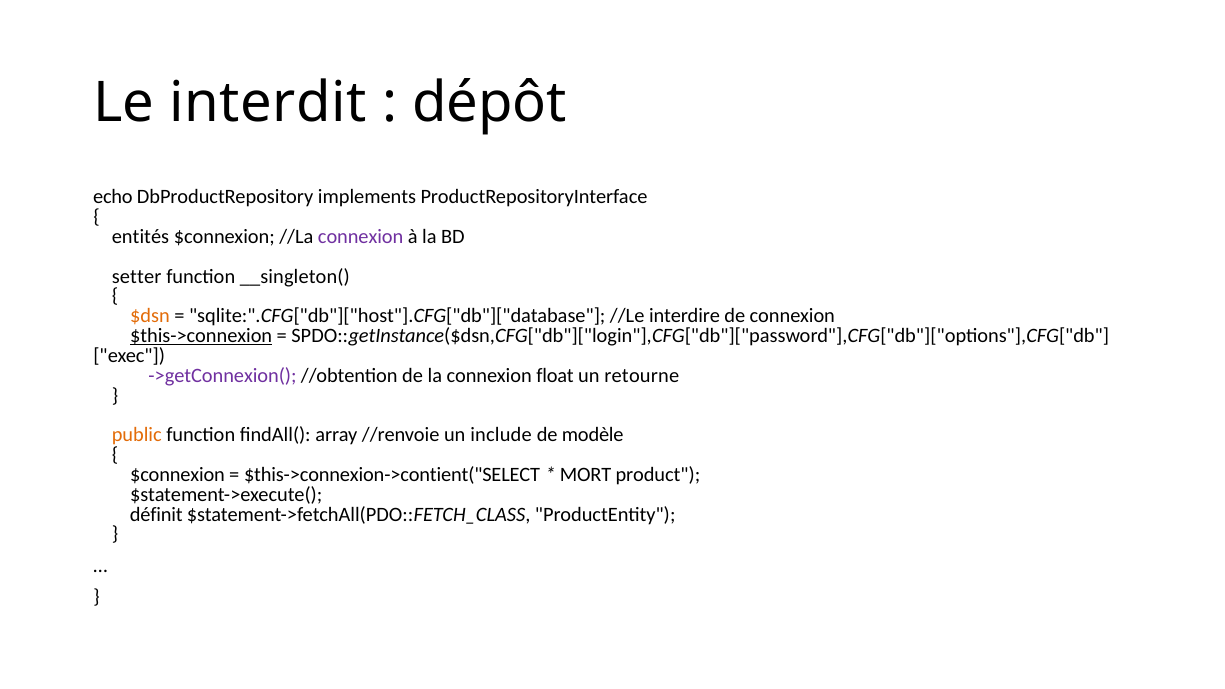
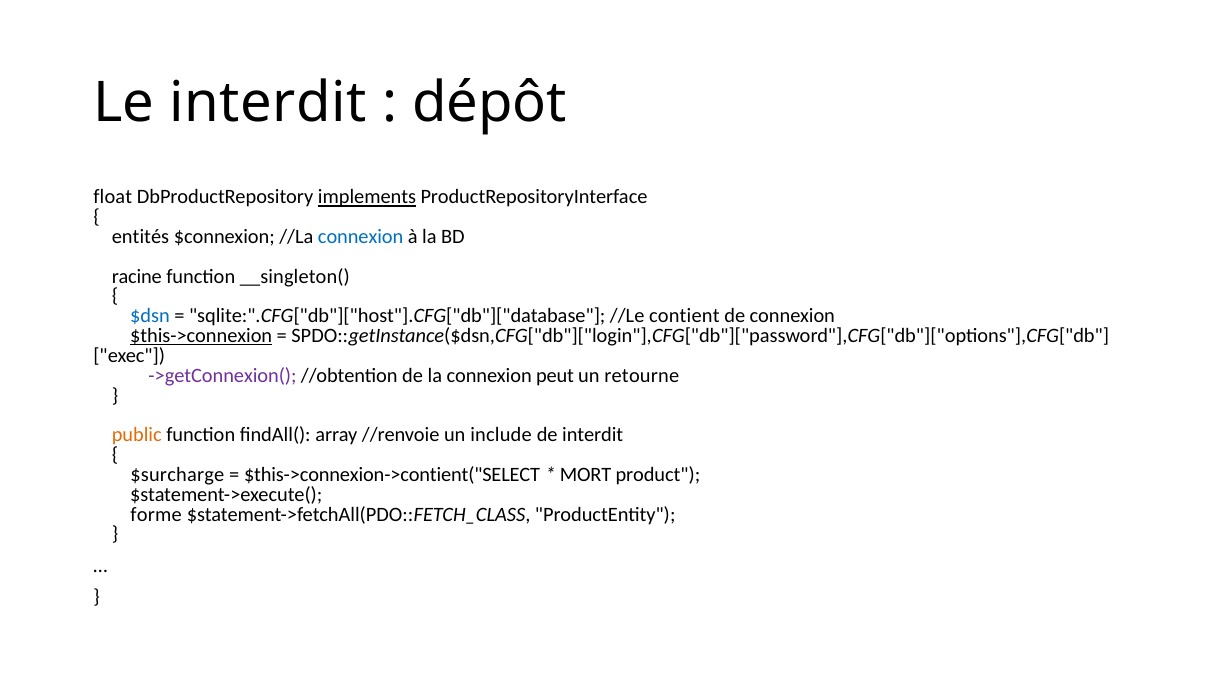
echo: echo -> float (113, 197)
implements underline: none -> present (367, 197)
connexion colour: purple -> blue (361, 237)
setter: setter -> racine (137, 276)
$dsn colour: orange -> blue (150, 316)
interdire: interdire -> contient (684, 316)
float: float -> peut (555, 376)
de modèle: modèle -> interdit (593, 435)
$connexion: $connexion -> $surcharge (177, 475)
définit: définit -> forme (156, 514)
